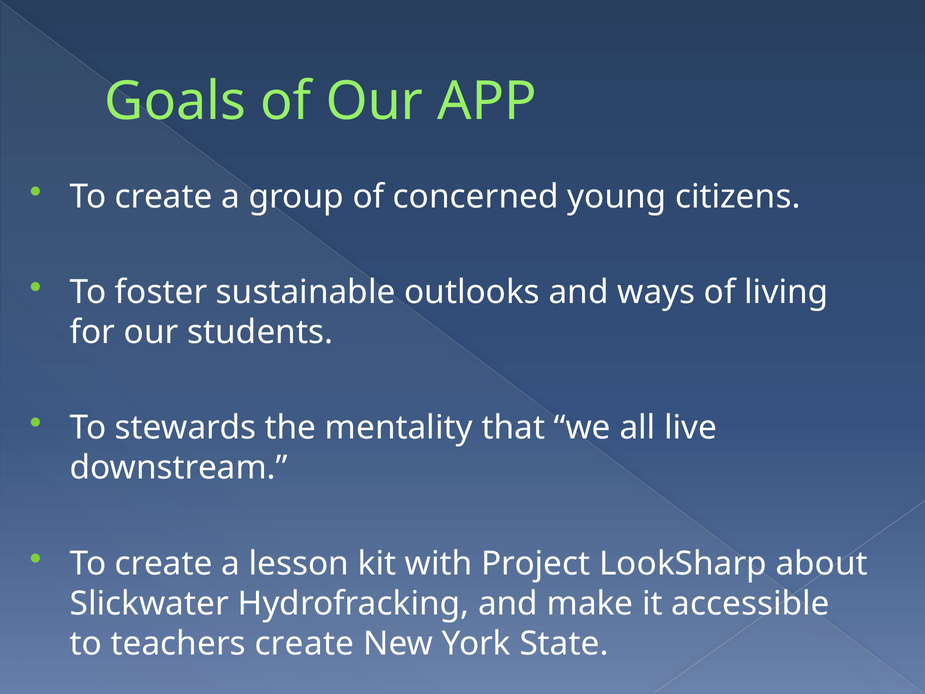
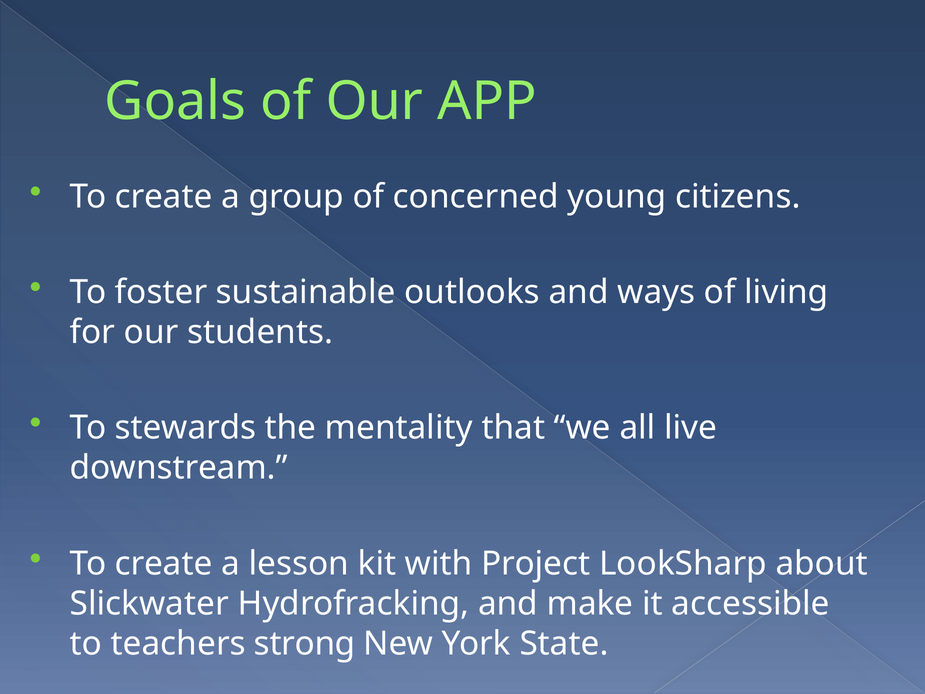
teachers create: create -> strong (305, 643)
